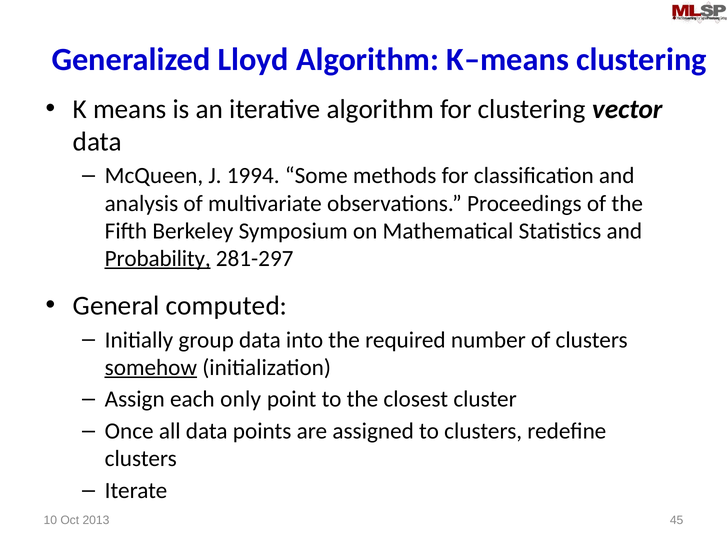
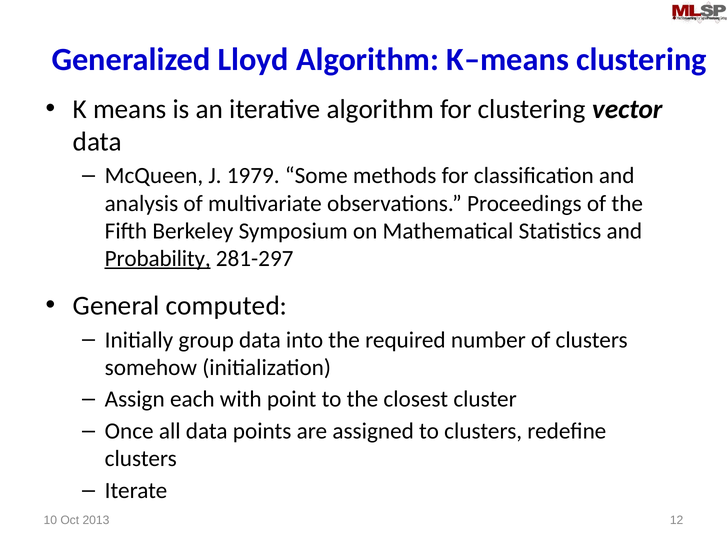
1994: 1994 -> 1979 (253, 176)
somehow underline: present -> none (151, 368)
only: only -> with (241, 400)
45: 45 -> 12 (677, 521)
